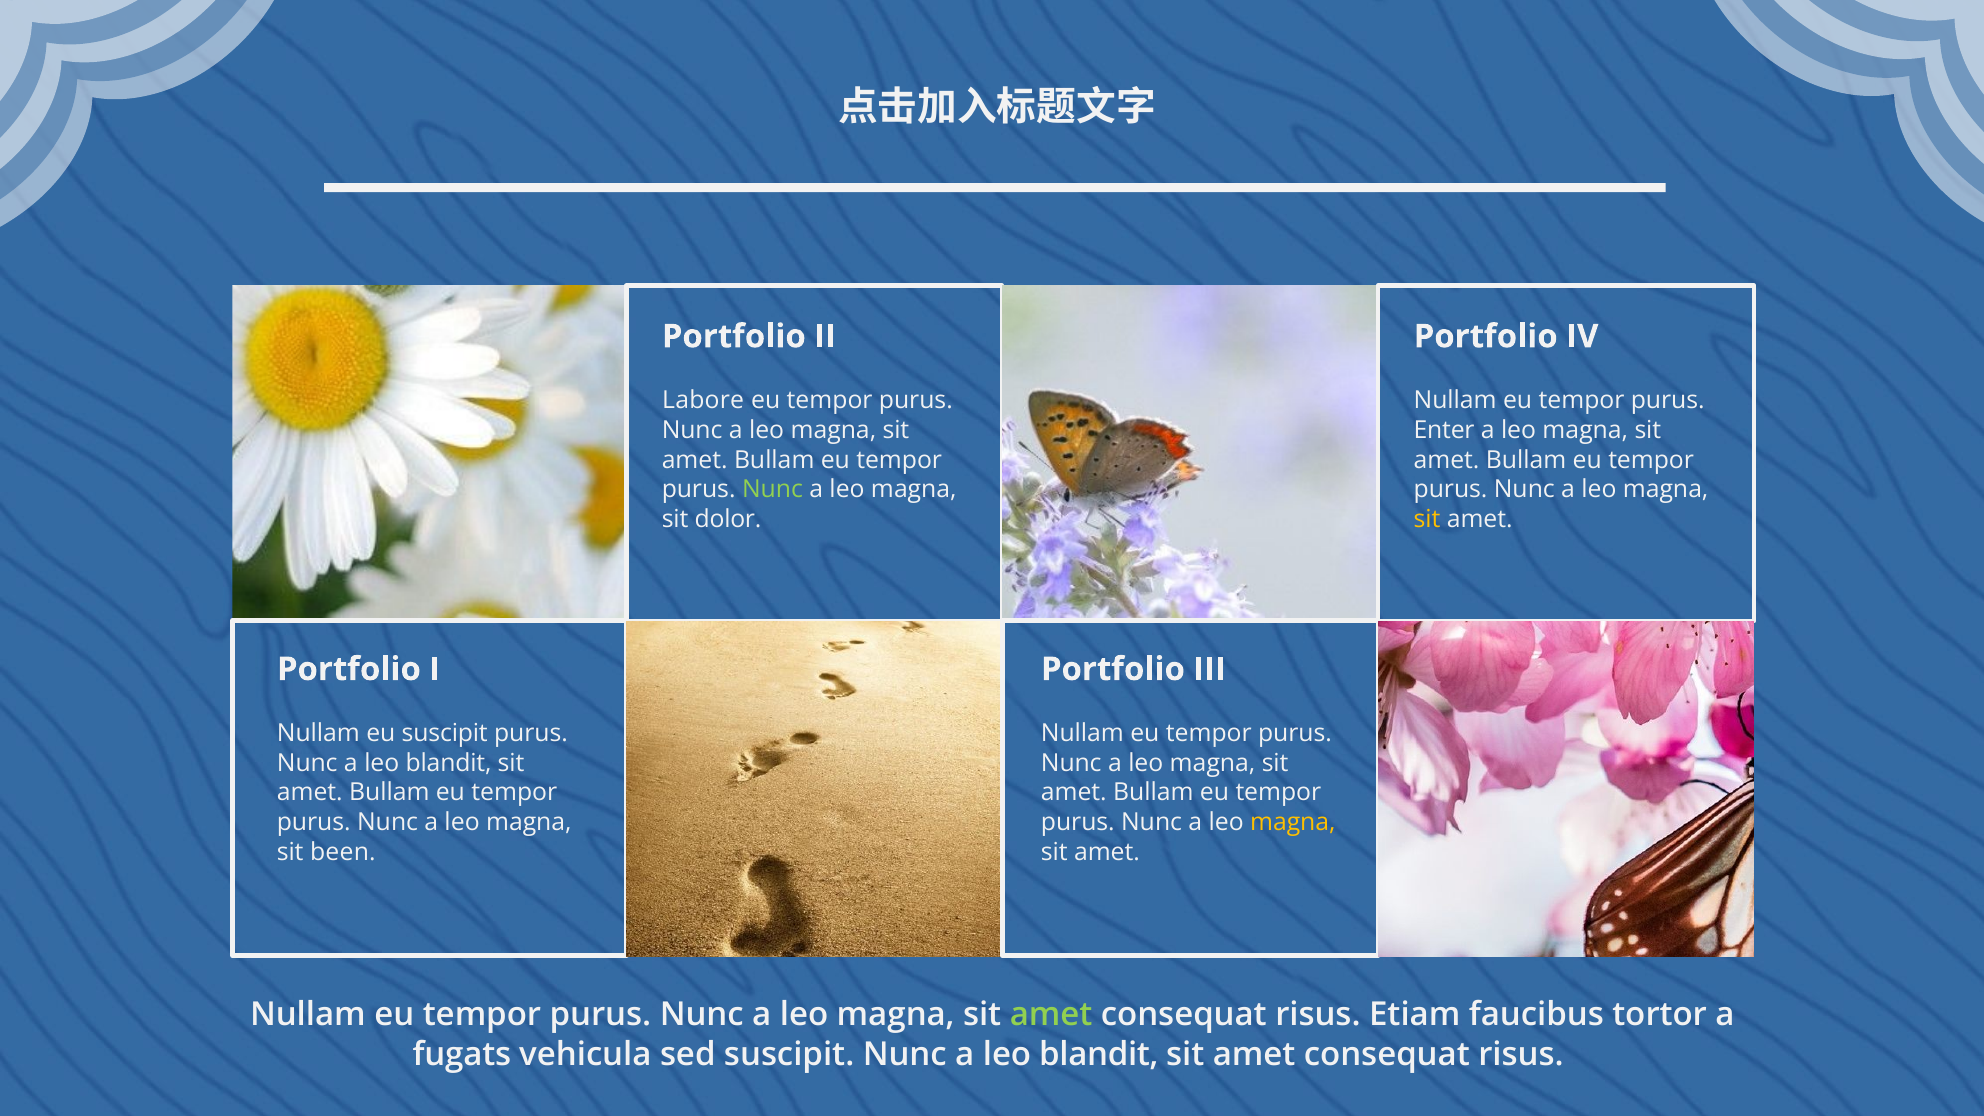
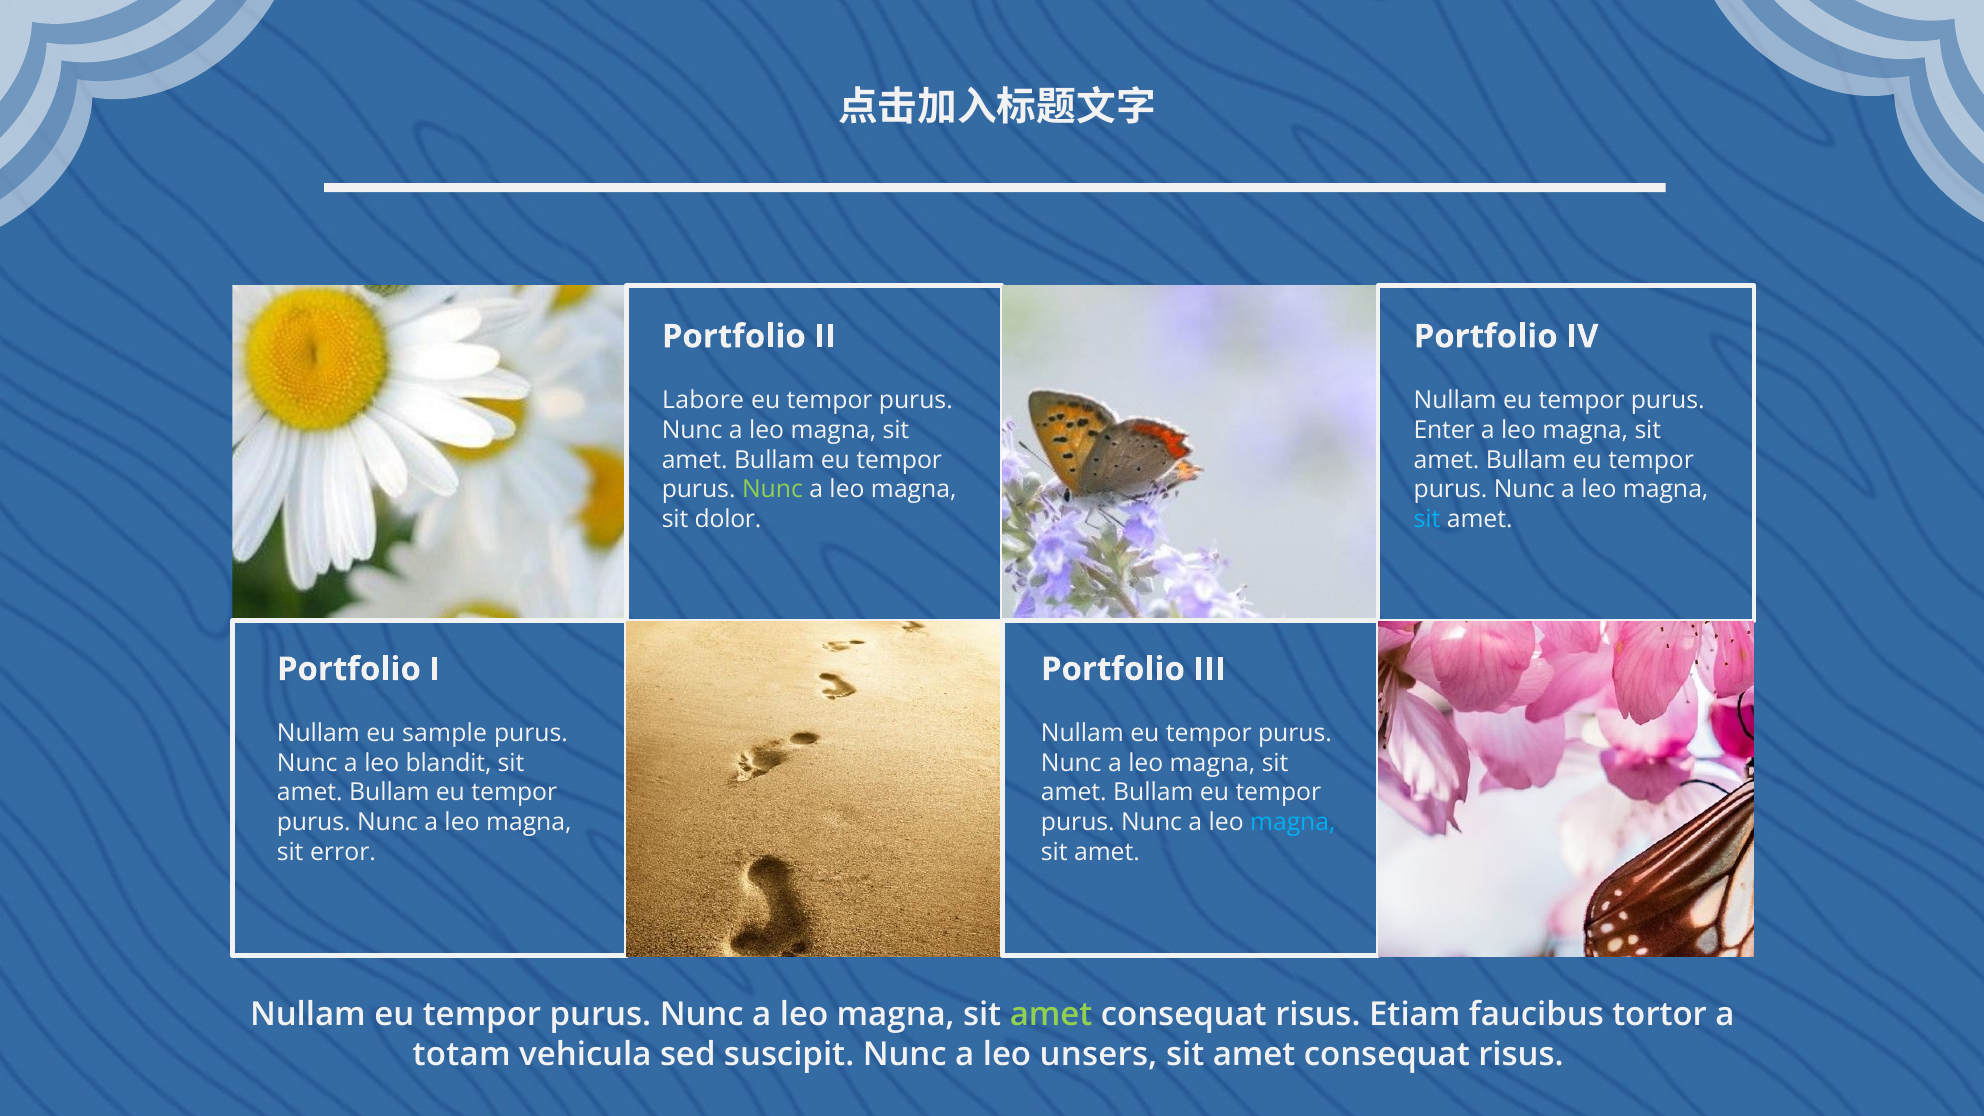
sit colour: yellow -> light blue (1427, 520)
eu suscipit: suscipit -> sample (445, 733)
magna colour: yellow -> light blue (1293, 823)
been: been -> error (343, 852)
fugats: fugats -> totam (462, 1055)
blandit: blandit -> unsers (1098, 1055)
